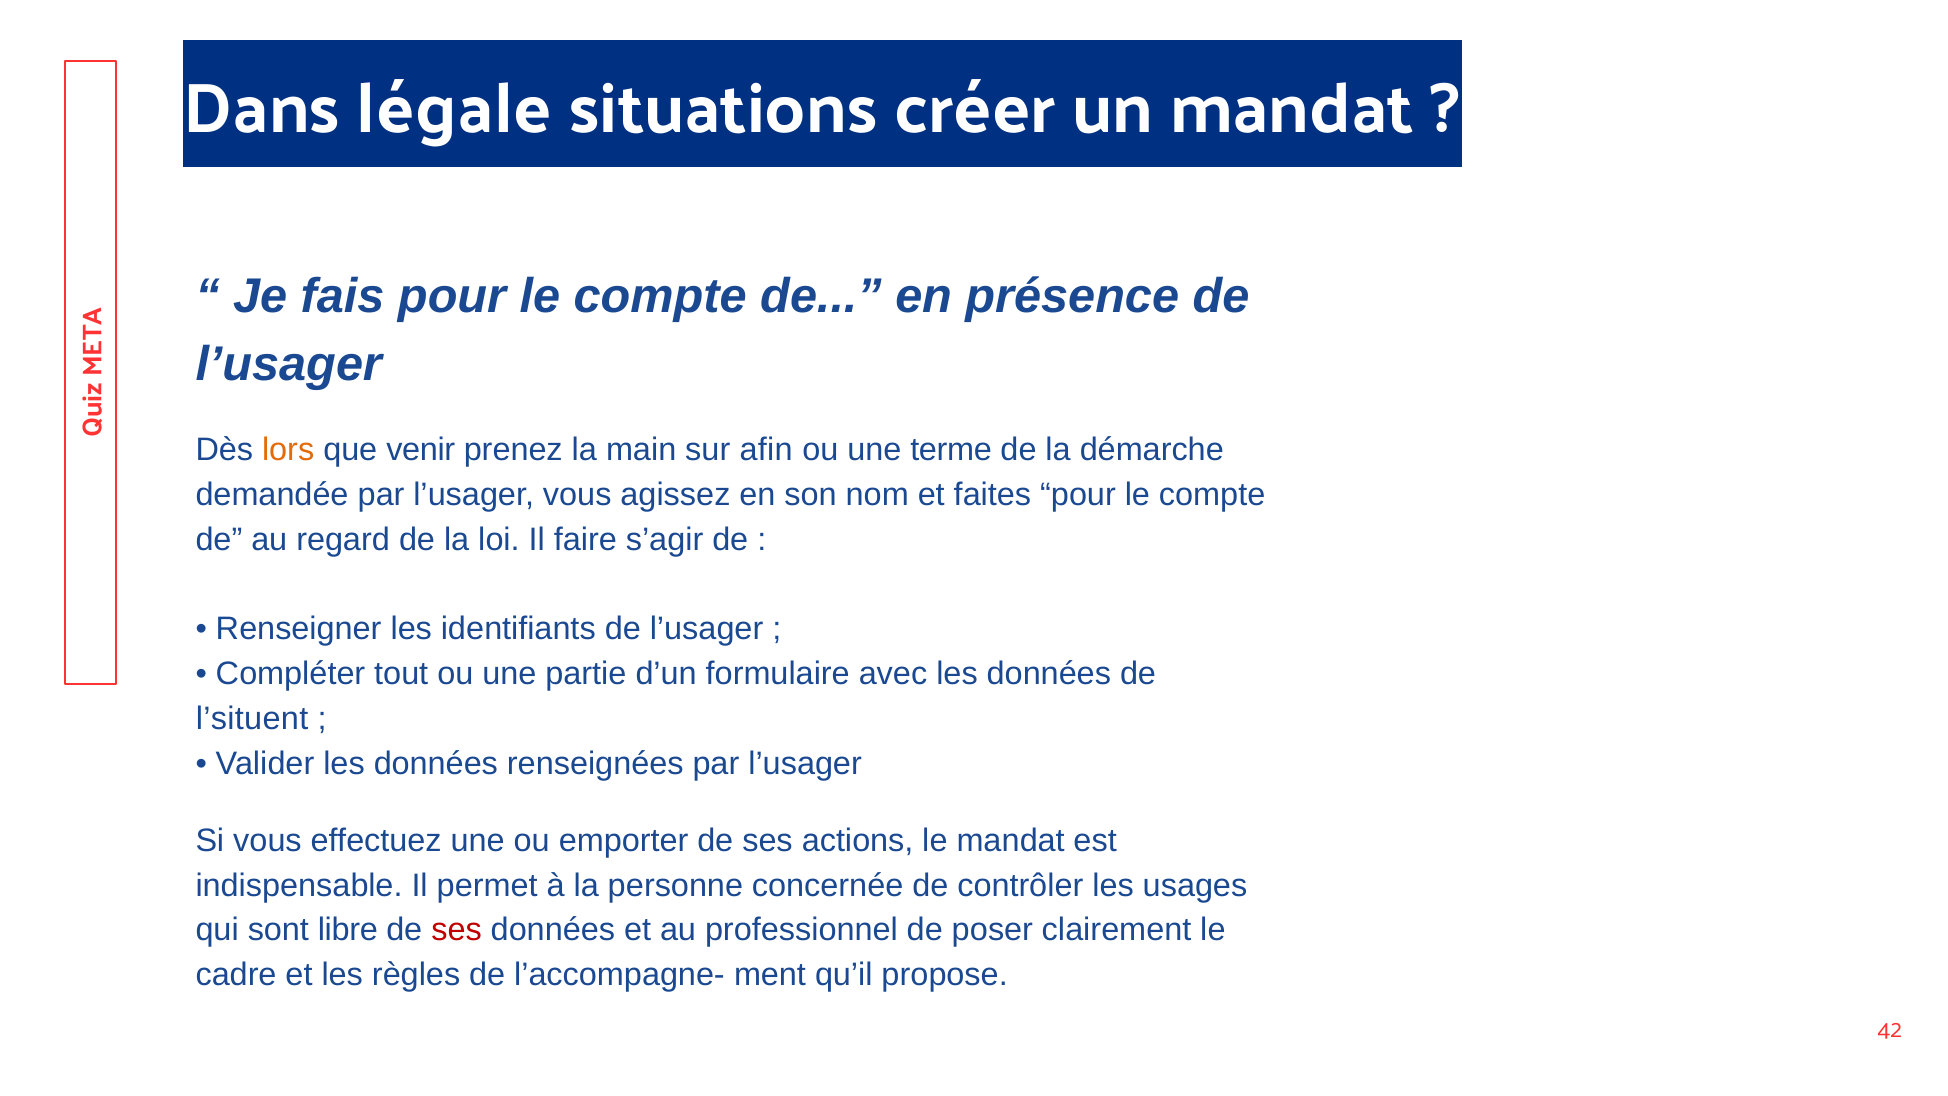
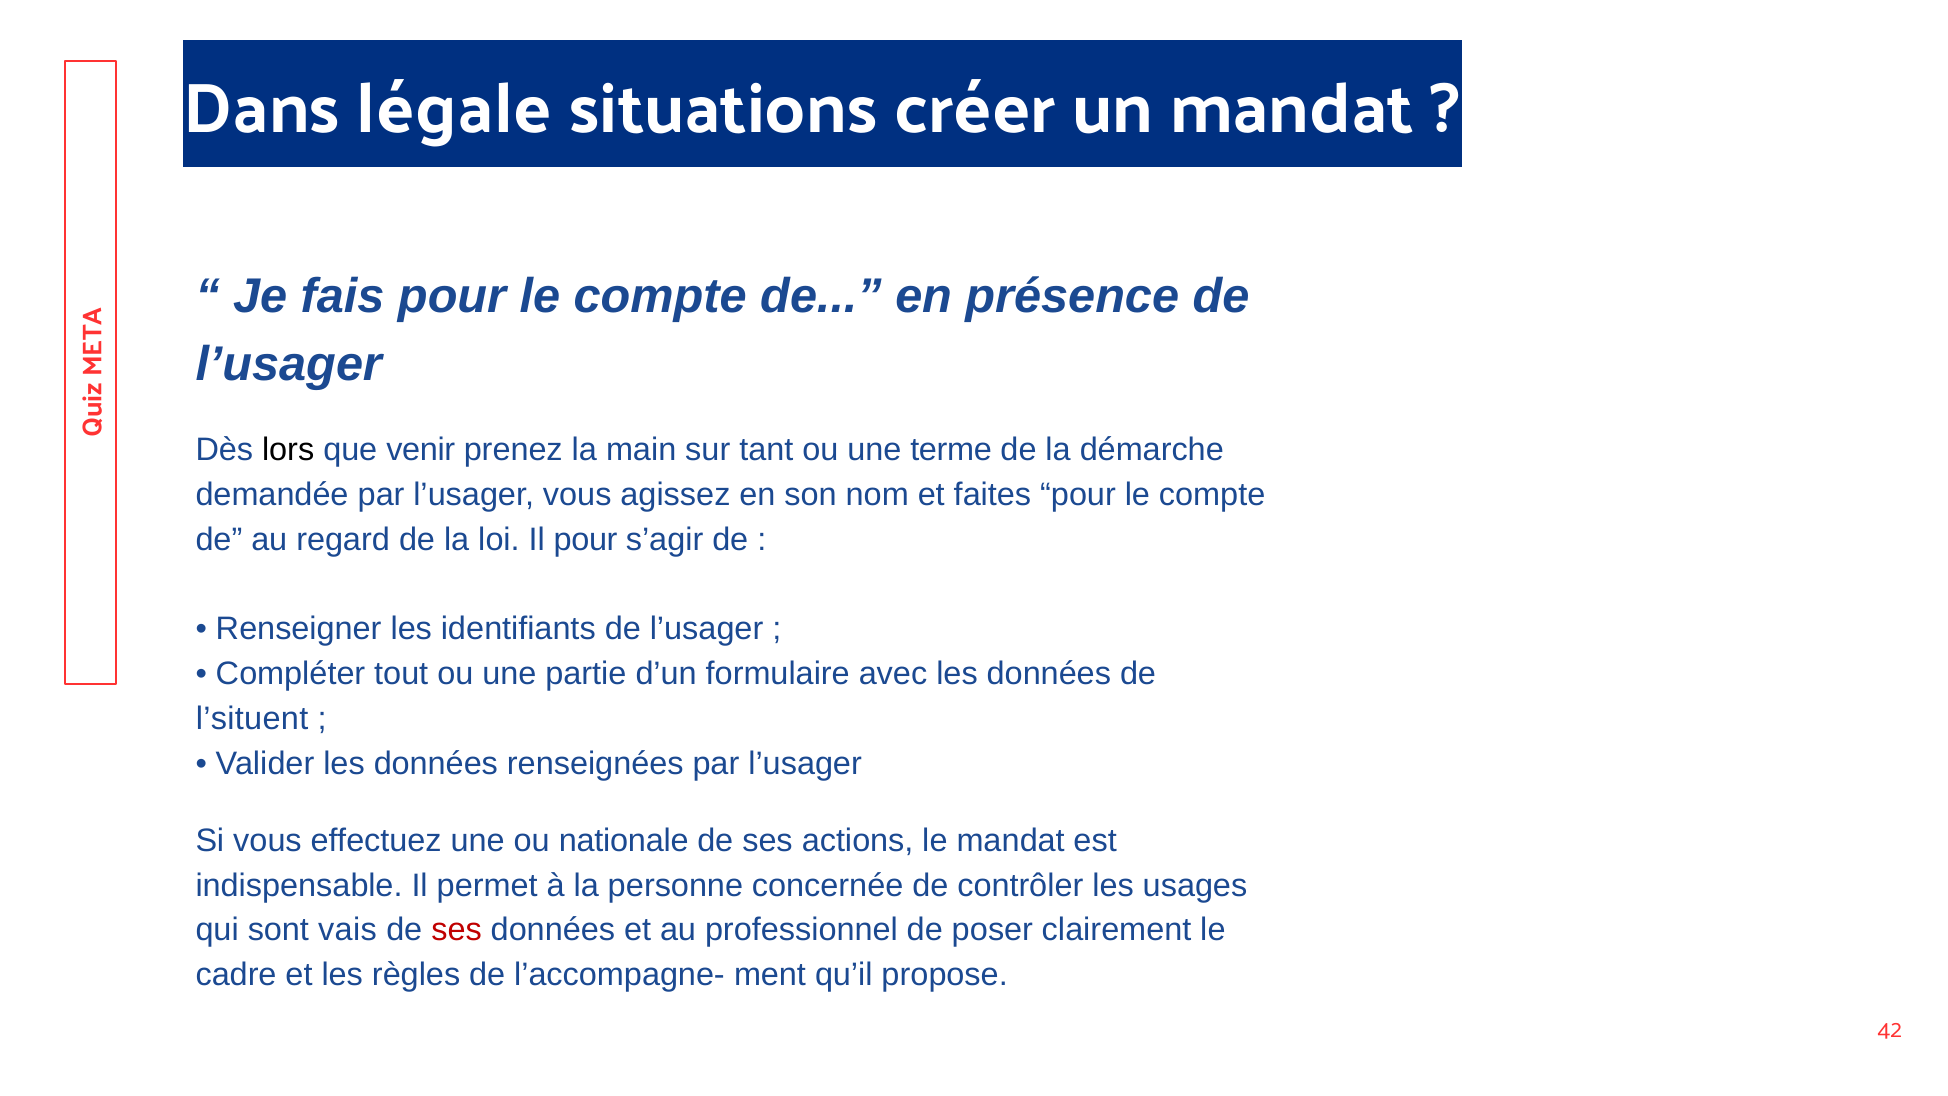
lors colour: orange -> black (288, 450)
afin: afin -> tant (766, 450)
Il faire: faire -> pour (586, 539)
emporter: emporter -> nationale (624, 840)
libre: libre -> vais (348, 930)
